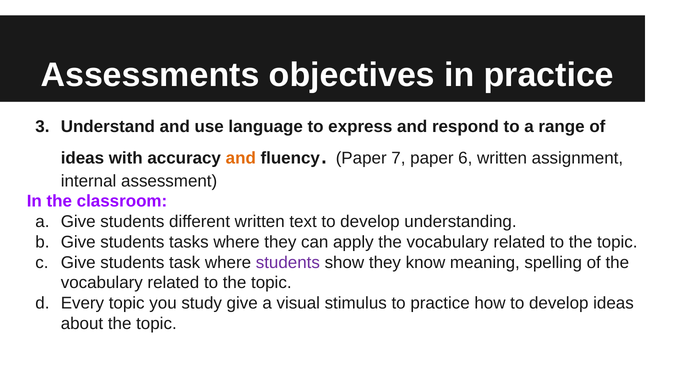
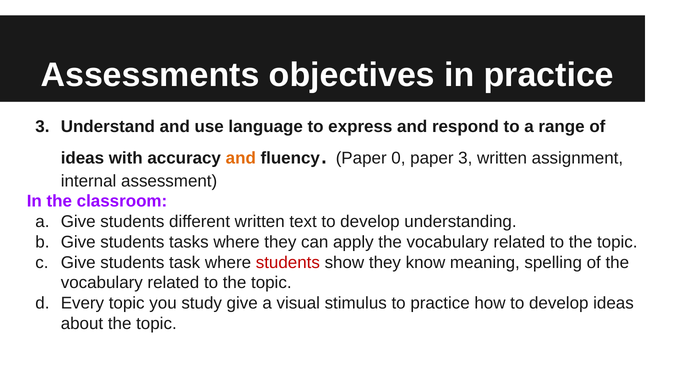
7: 7 -> 0 (398, 158)
paper 6: 6 -> 3 (465, 158)
students colour: purple -> red (288, 262)
